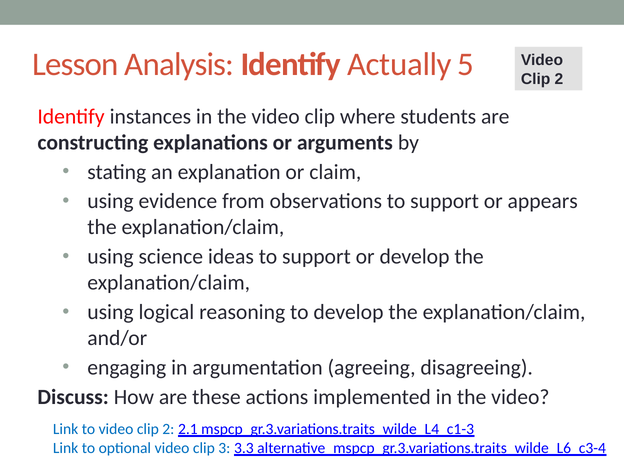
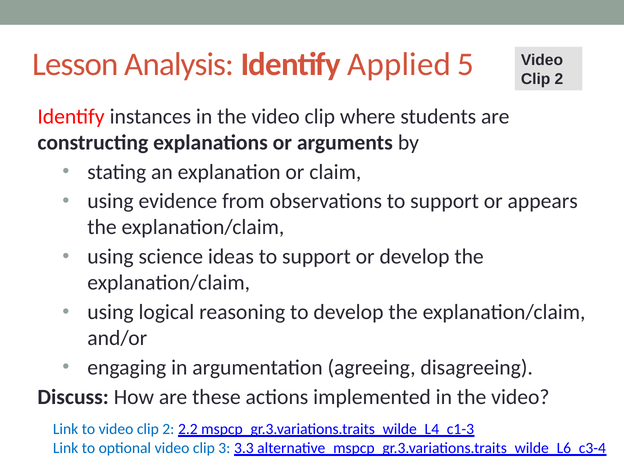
Actually: Actually -> Applied (399, 64)
2.1: 2.1 -> 2.2 (188, 429)
